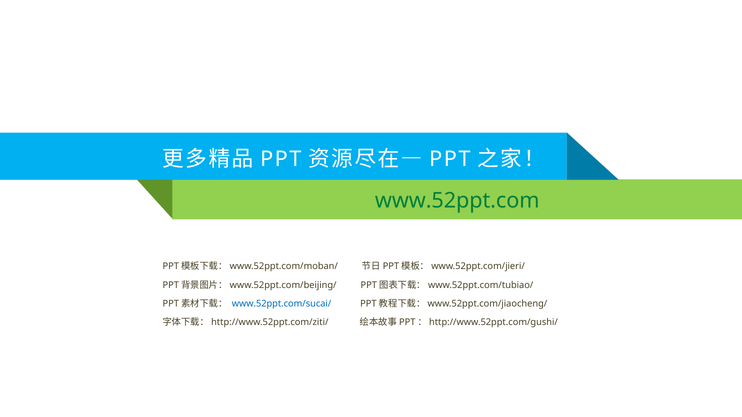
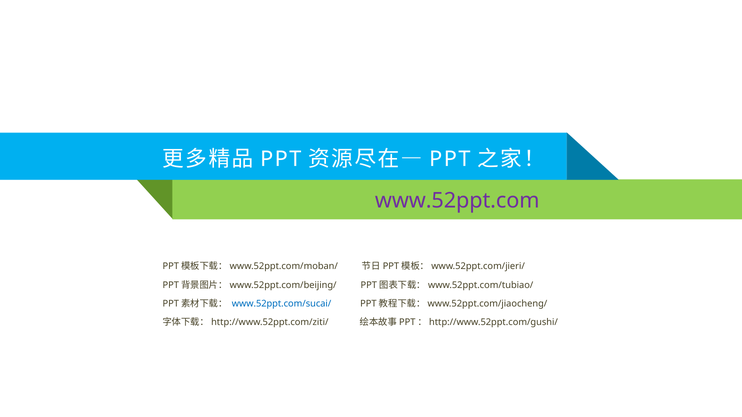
www.52ppt.com colour: green -> purple (457, 201)
